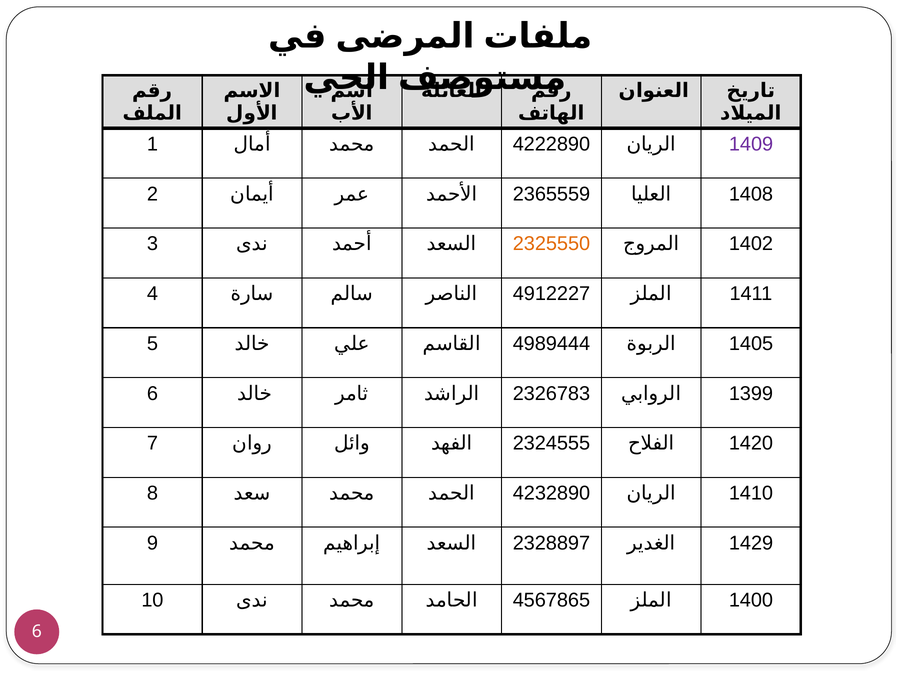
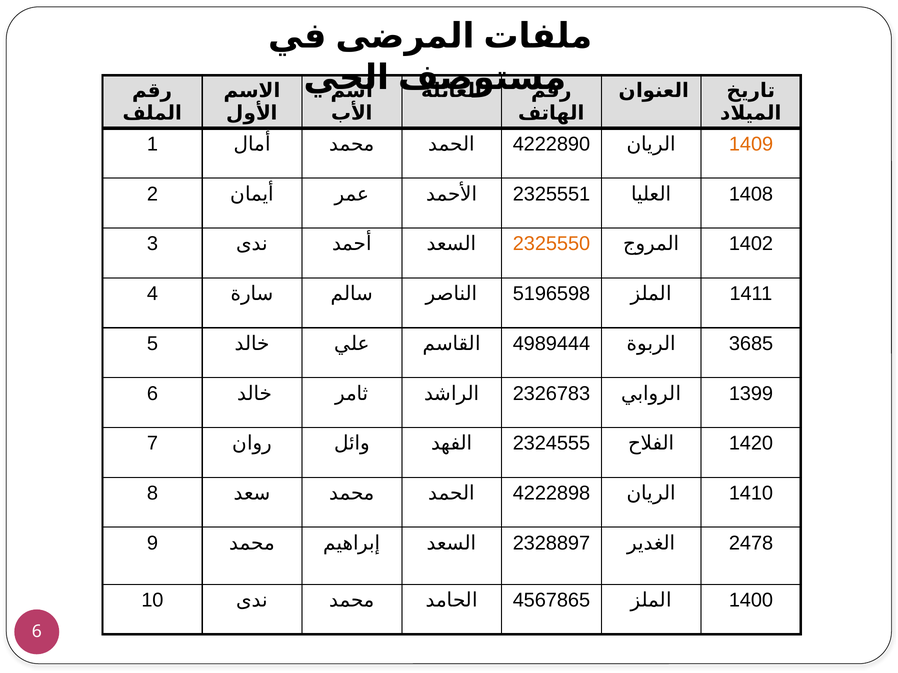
1409 colour: purple -> orange (751, 144)
2365559: 2365559 -> 2325551 (551, 194)
4912227: 4912227 -> 5196598 (551, 294)
1405: 1405 -> 3685 (751, 344)
4232890: 4232890 -> 4222898 (551, 494)
1429: 1429 -> 2478 (751, 543)
